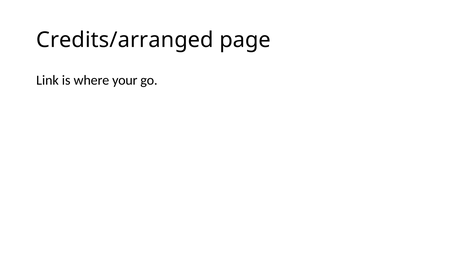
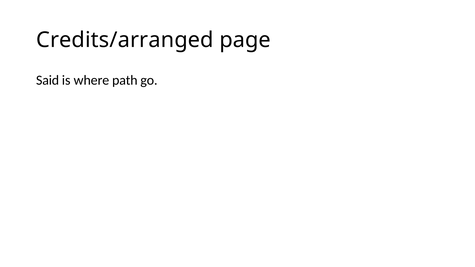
Link: Link -> Said (48, 80)
your: your -> path (125, 80)
